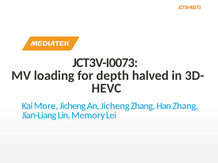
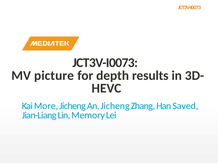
loading: loading -> picture (54, 76)
halved: halved -> results (150, 76)
Han Zhang: Zhang -> Saved (185, 106)
